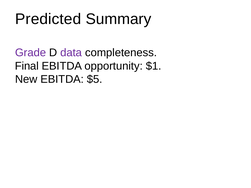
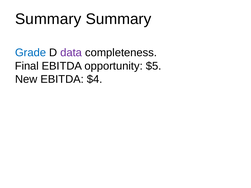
Predicted: Predicted -> Summary (48, 19)
Grade colour: purple -> blue (31, 53)
$1: $1 -> $5 (154, 66)
$5: $5 -> $4 (95, 79)
